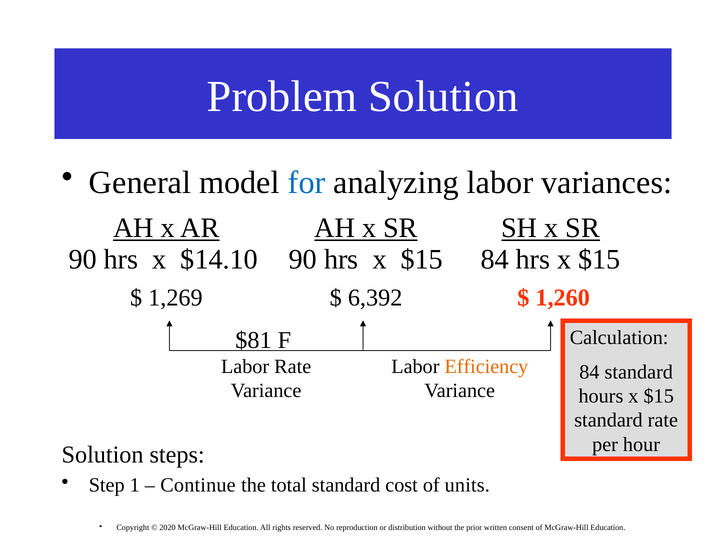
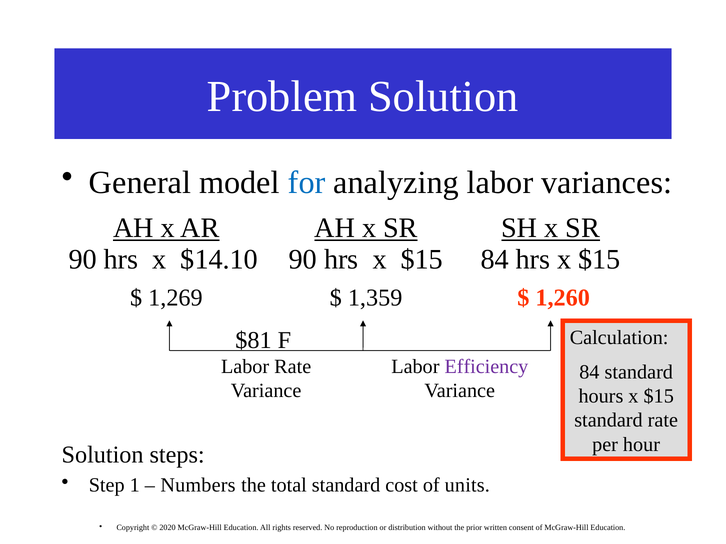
6,392: 6,392 -> 1,359 (375, 298)
Efficiency colour: orange -> purple (486, 367)
Continue: Continue -> Numbers (198, 486)
